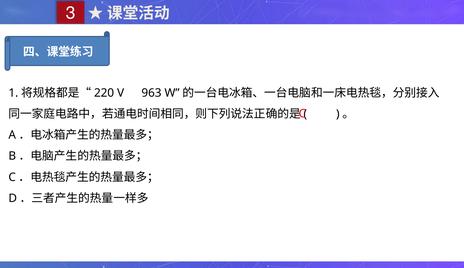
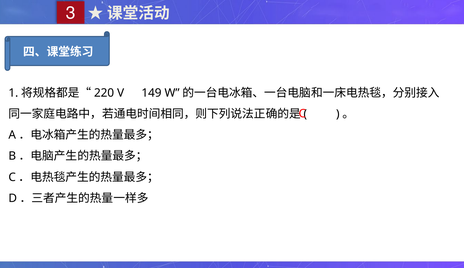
963: 963 -> 149 (151, 93)
